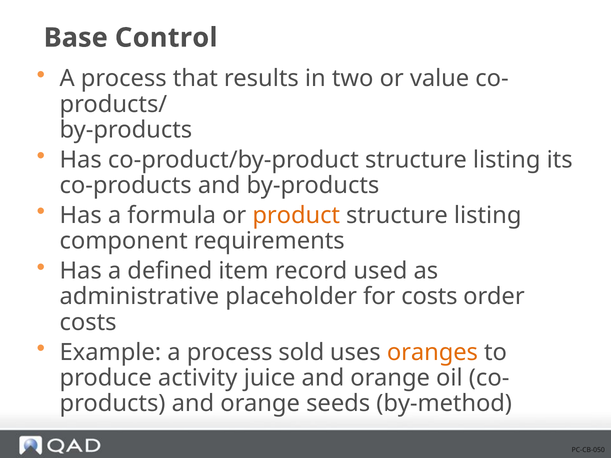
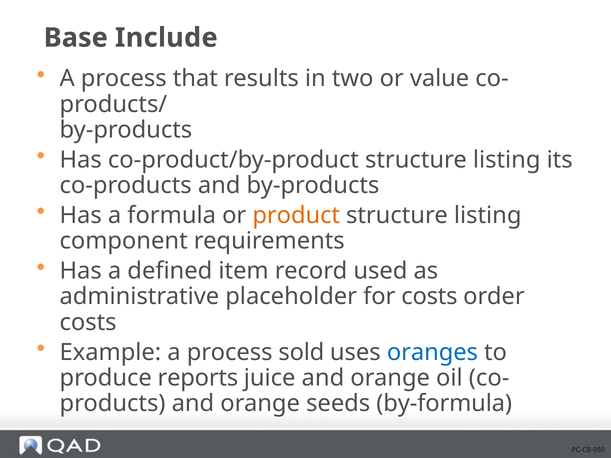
Control: Control -> Include (166, 38)
oranges colour: orange -> blue (432, 352)
activity: activity -> reports (198, 378)
by-method: by-method -> by-formula (444, 404)
